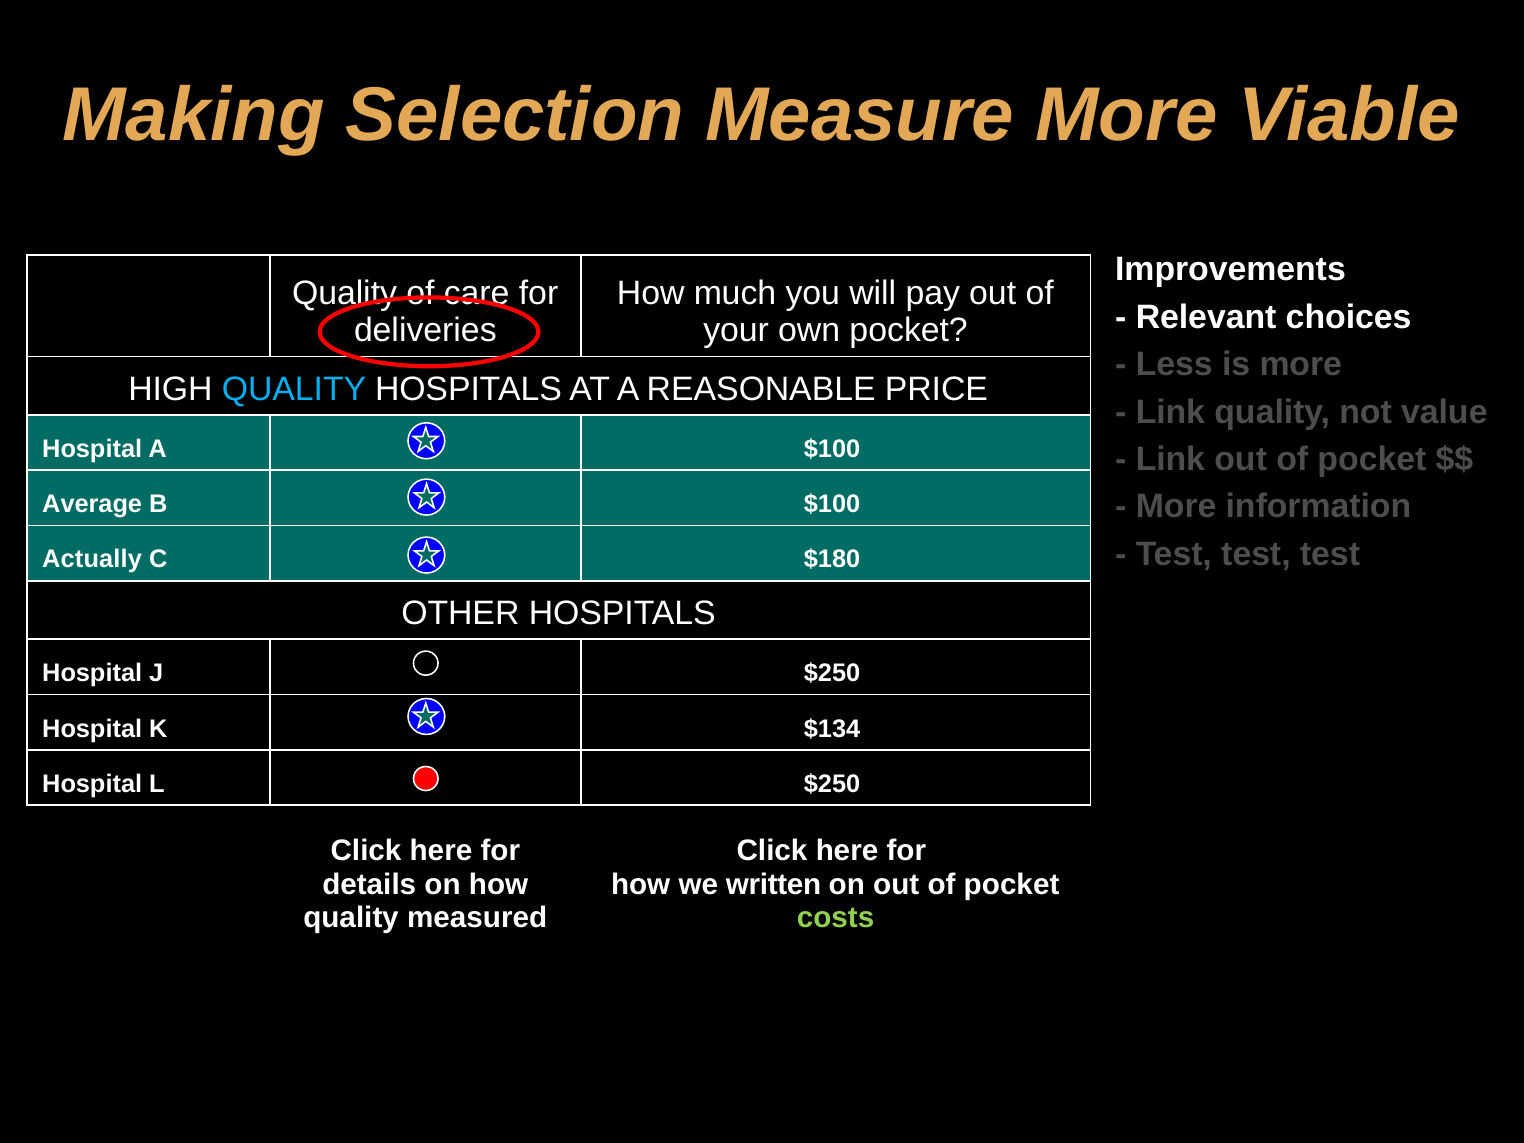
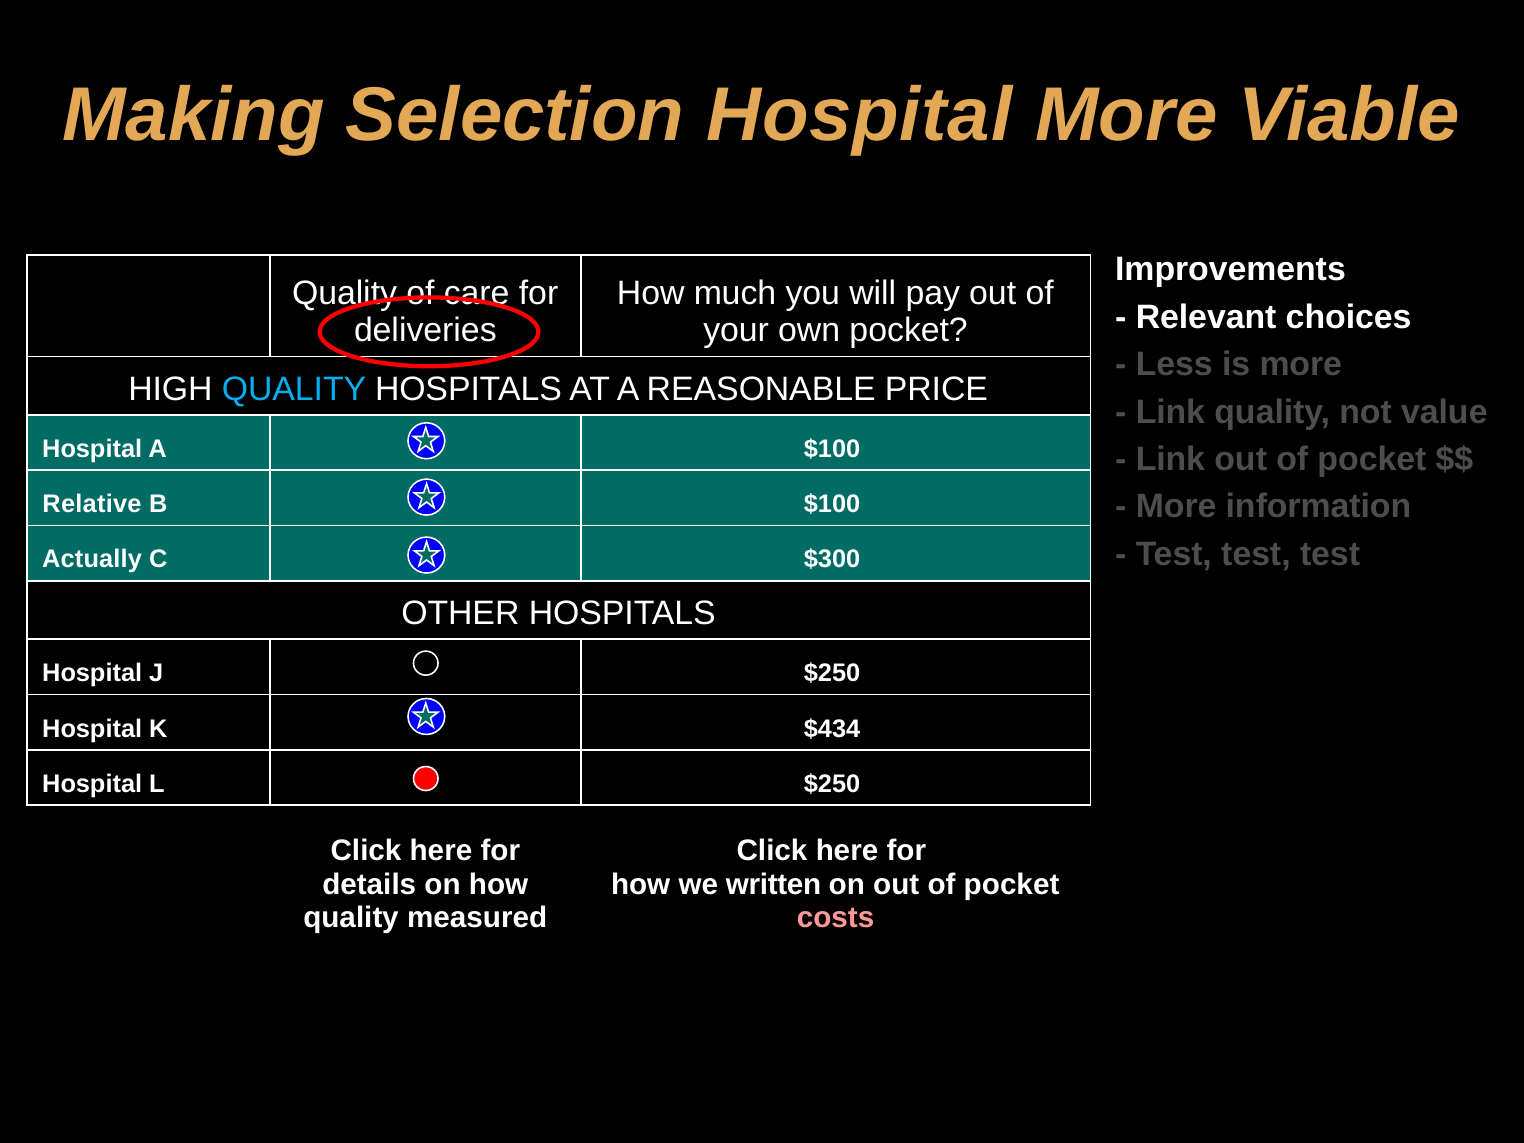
Selection Measure: Measure -> Hospital (859, 116)
Average: Average -> Relative (92, 504)
$180: $180 -> $300 (832, 559)
$134: $134 -> $434 (832, 729)
costs colour: light green -> pink (836, 918)
